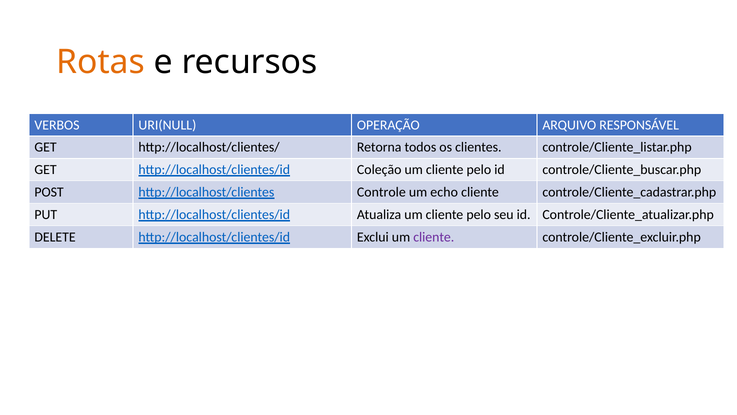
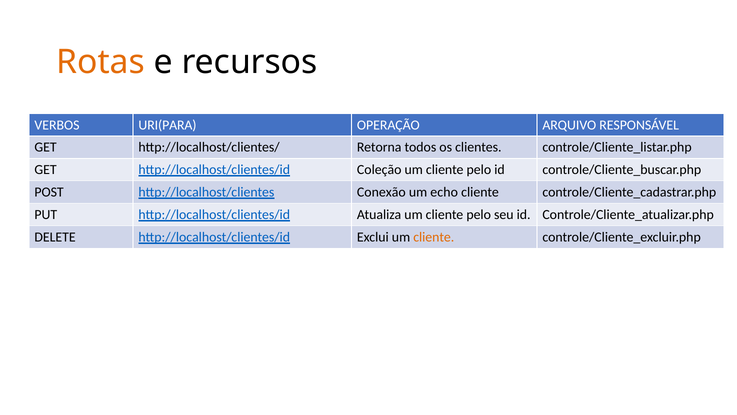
URI(NULL: URI(NULL -> URI(PARA (168, 125)
Controle: Controle -> Conexão (381, 192)
cliente colour: purple -> orange (434, 237)
